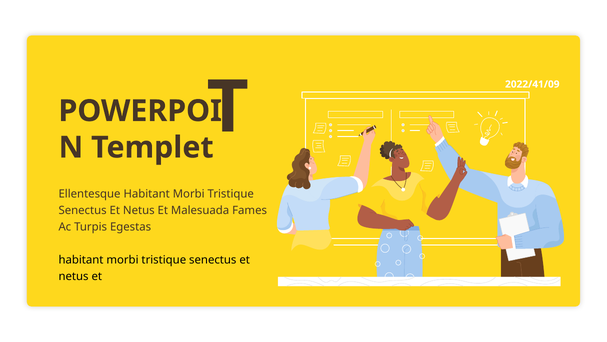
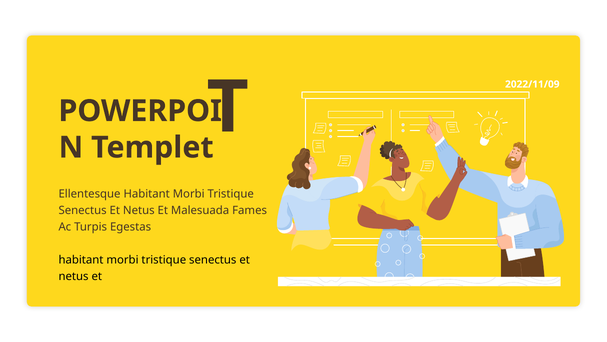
2022/41/09: 2022/41/09 -> 2022/11/09 (532, 84)
